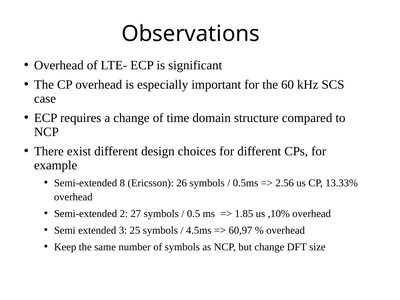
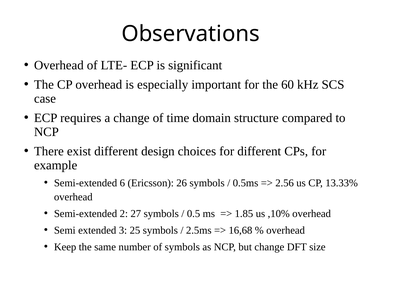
8: 8 -> 6 (122, 183)
4.5ms: 4.5ms -> 2.5ms (199, 230)
60,97: 60,97 -> 16,68 (240, 230)
